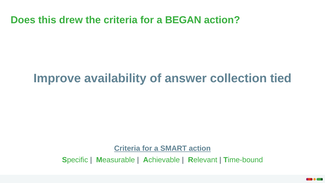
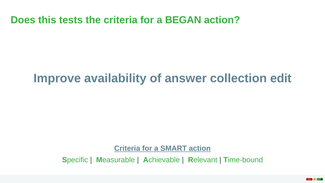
drew: drew -> tests (71, 20)
tied: tied -> edit (281, 78)
